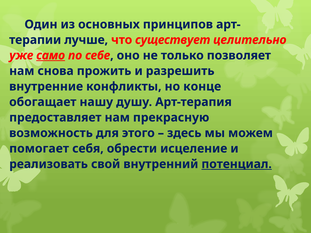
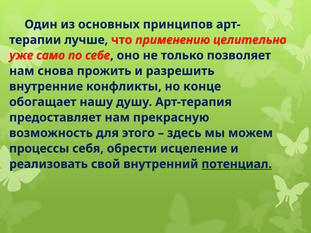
существует: существует -> применению (173, 40)
само underline: present -> none (51, 55)
помогает: помогает -> процессы (39, 149)
